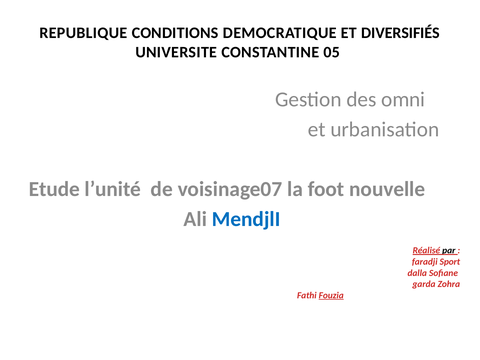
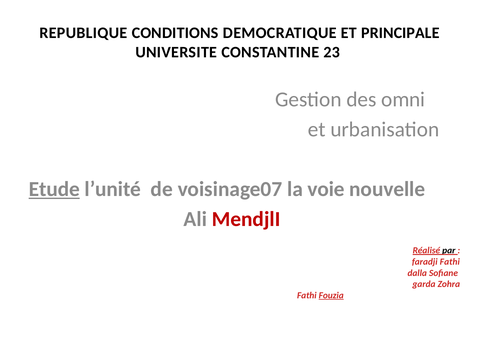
DIVERSIFIÉS: DIVERSIFIÉS -> PRINCIPALE (400, 33)
05: 05 -> 23 (332, 52)
Etude underline: none -> present (54, 189)
foot: foot -> voie (326, 189)
MendjlI colour: blue -> red (246, 219)
faradji Sport: Sport -> Fathi (450, 262)
